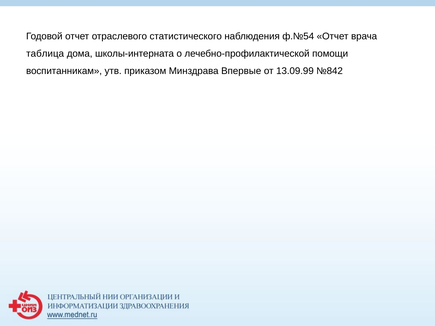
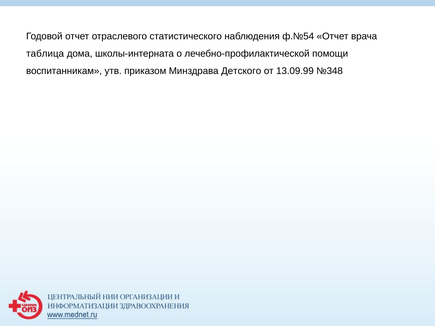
Впервые: Впервые -> Детского (241, 71)
№842: №842 -> №348 (330, 71)
